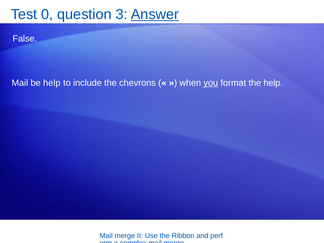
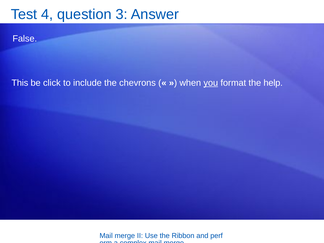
0: 0 -> 4 (47, 14)
Answer underline: present -> none (155, 14)
Mail: Mail -> This (20, 83)
be help: help -> click (52, 83)
